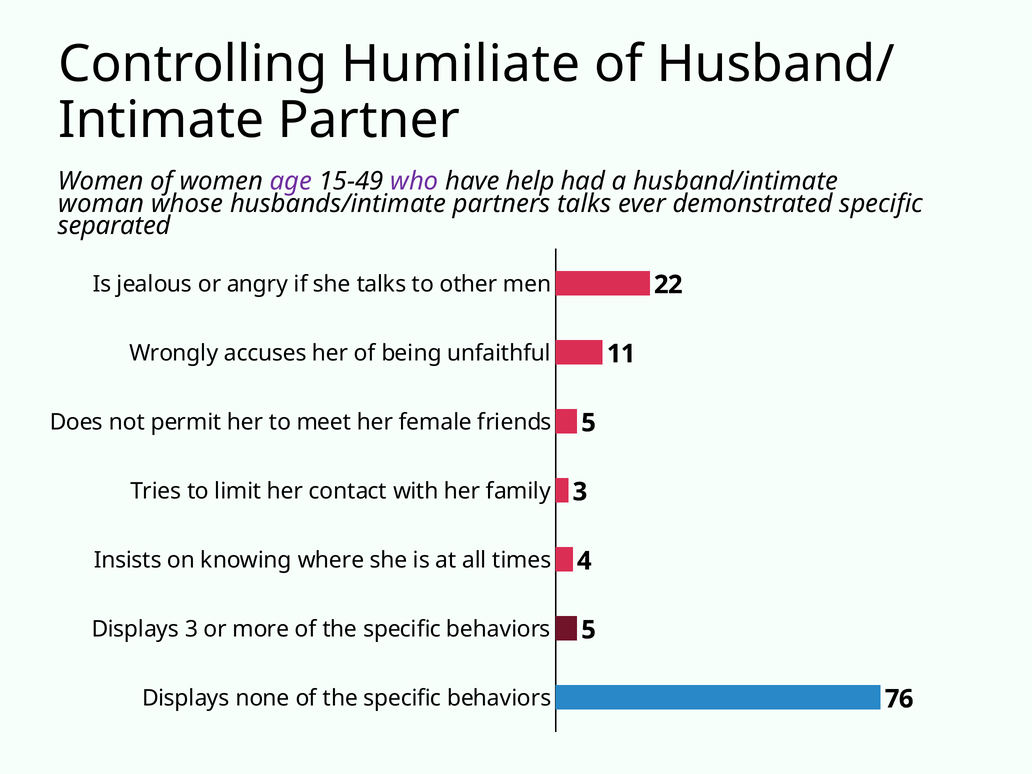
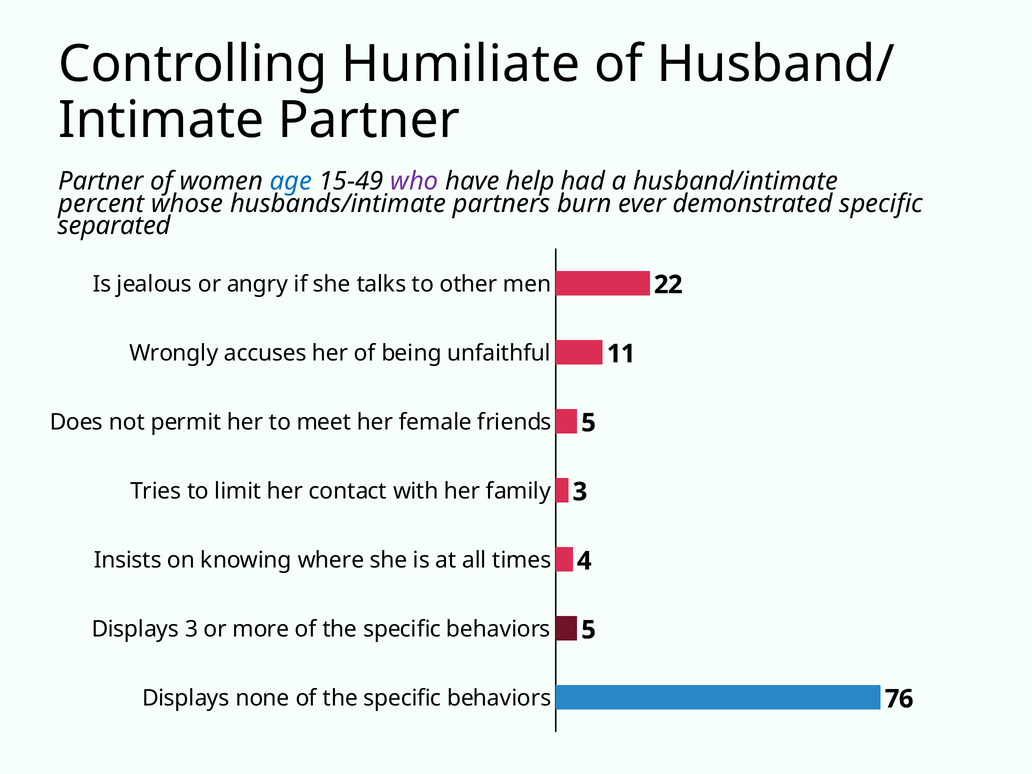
Women: Women -> Partner (101, 181)
age colour: purple -> blue (291, 181)
woman: woman -> percent (101, 204)
partners talks: talks -> burn (584, 204)
